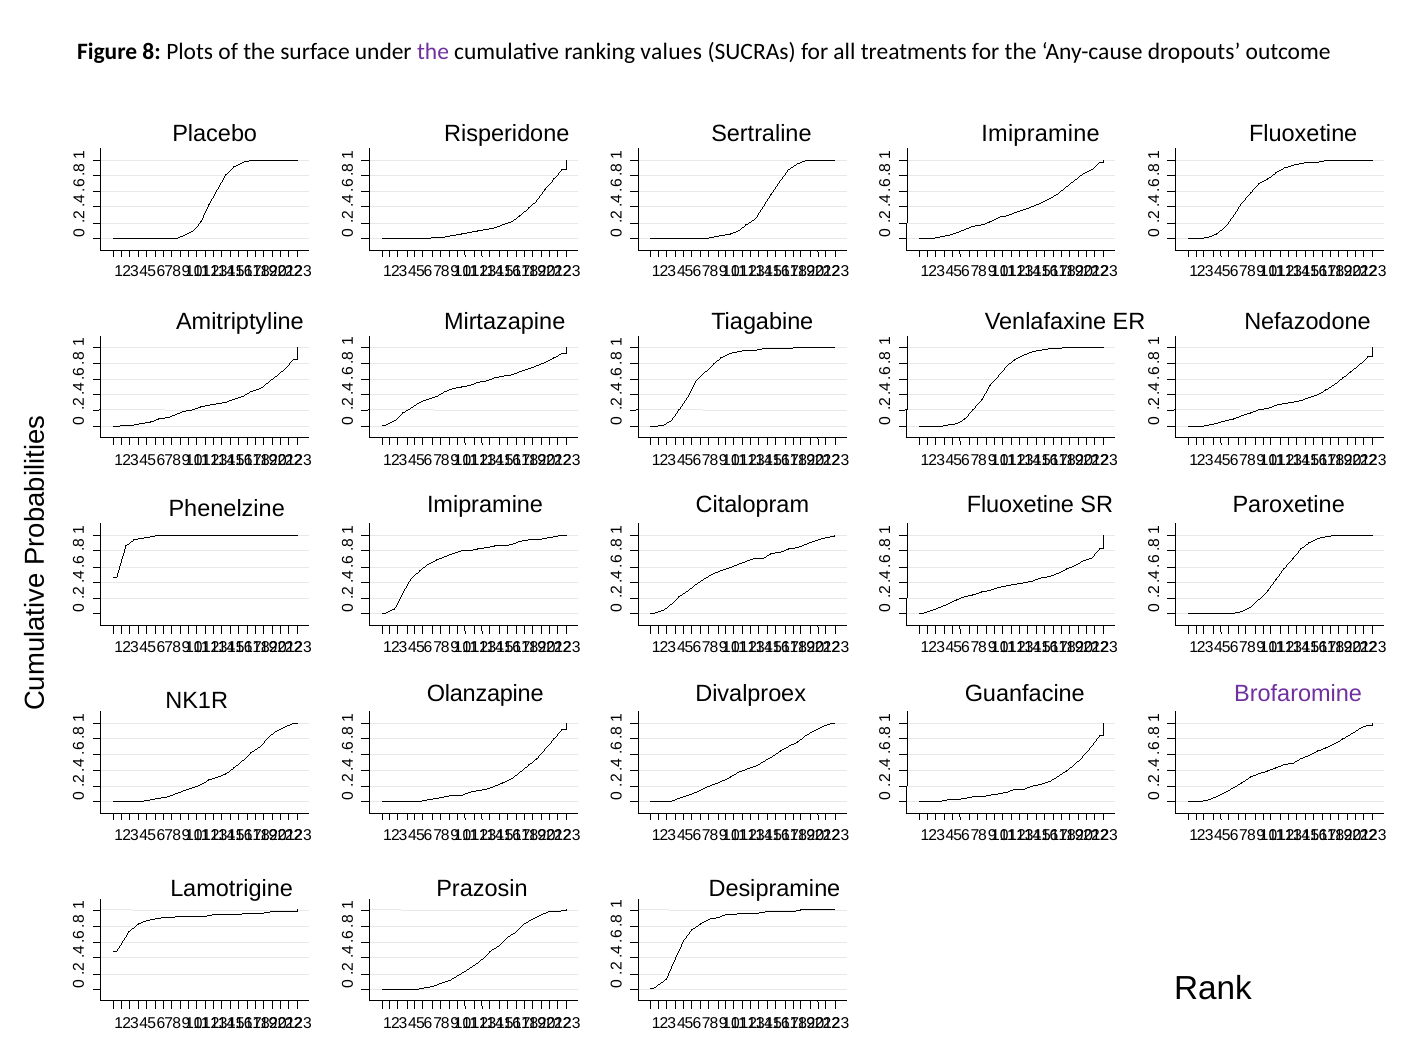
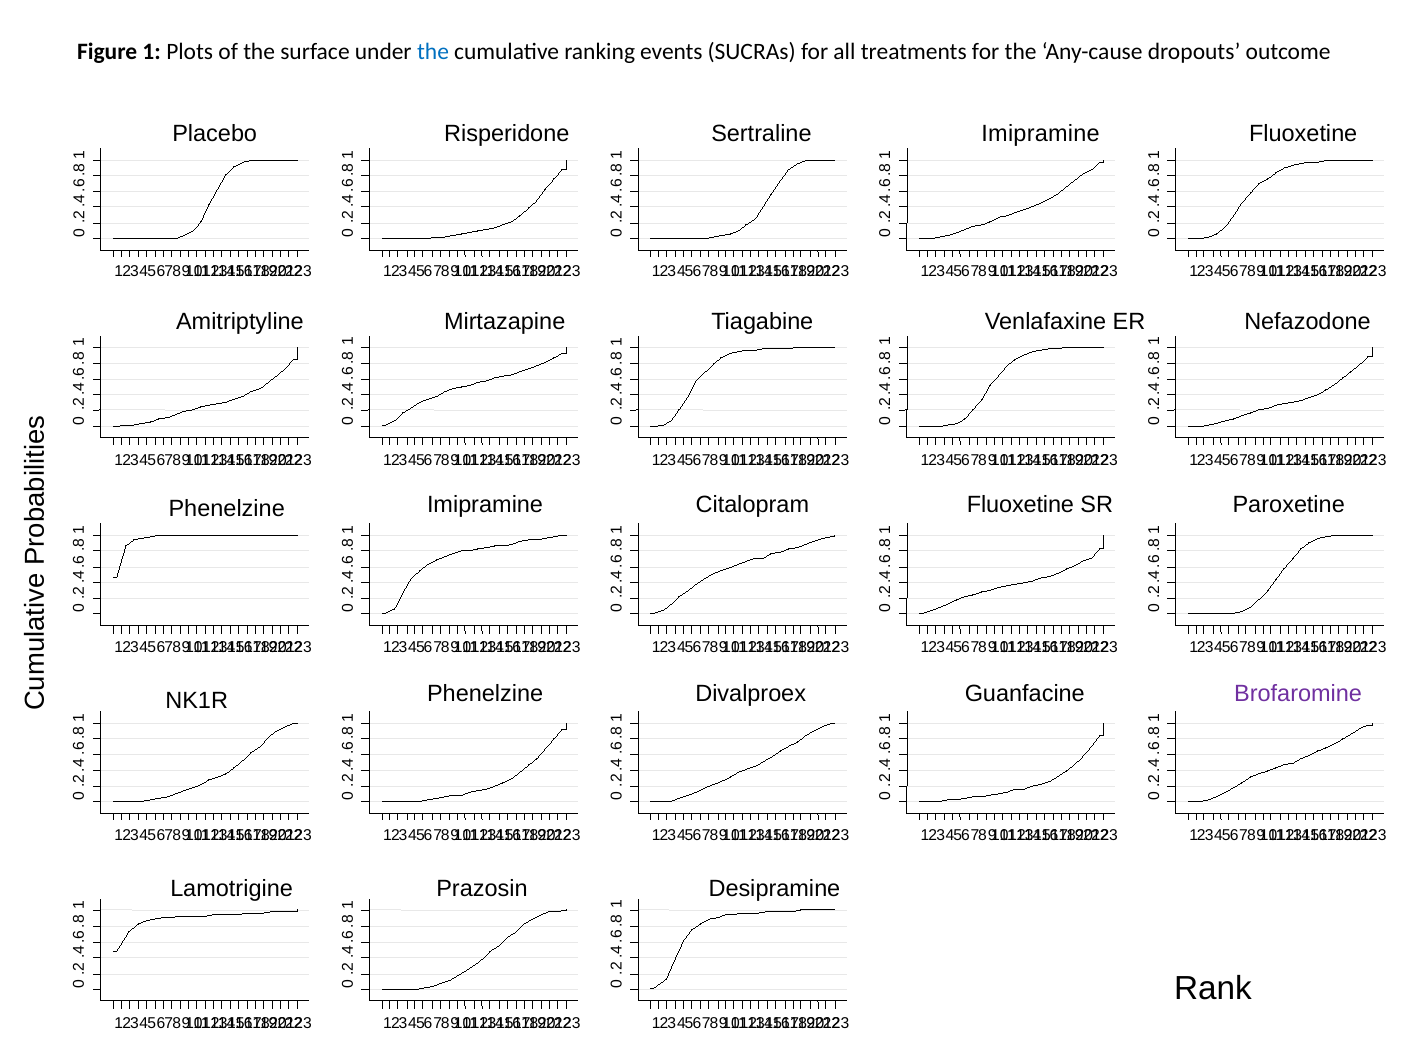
Figure 8: 8 -> 1 (152, 52)
the colour: purple -> blue (433, 52)
values: values -> events (671, 52)
NK1R Olanzapine: Olanzapine -> Phenelzine (485, 694)
